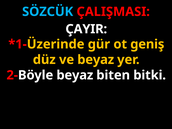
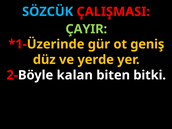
ÇAYIR colour: white -> light green (86, 29)
ve beyaz: beyaz -> yerde (96, 60)
2-Böyle beyaz: beyaz -> kalan (75, 75)
